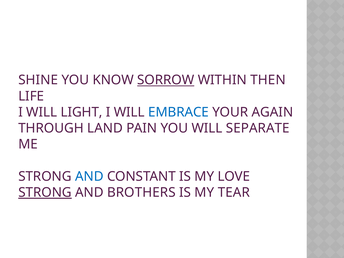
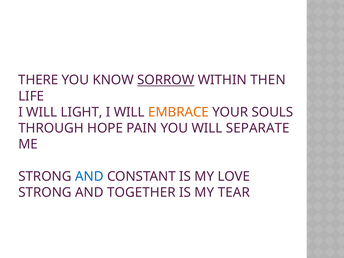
SHINE: SHINE -> THERE (38, 80)
EMBRACE colour: blue -> orange (179, 112)
AGAIN: AGAIN -> SOULS (272, 112)
LAND: LAND -> HOPE (105, 128)
STRONG underline: present -> none (45, 192)
BROTHERS: BROTHERS -> TOGETHER (141, 192)
